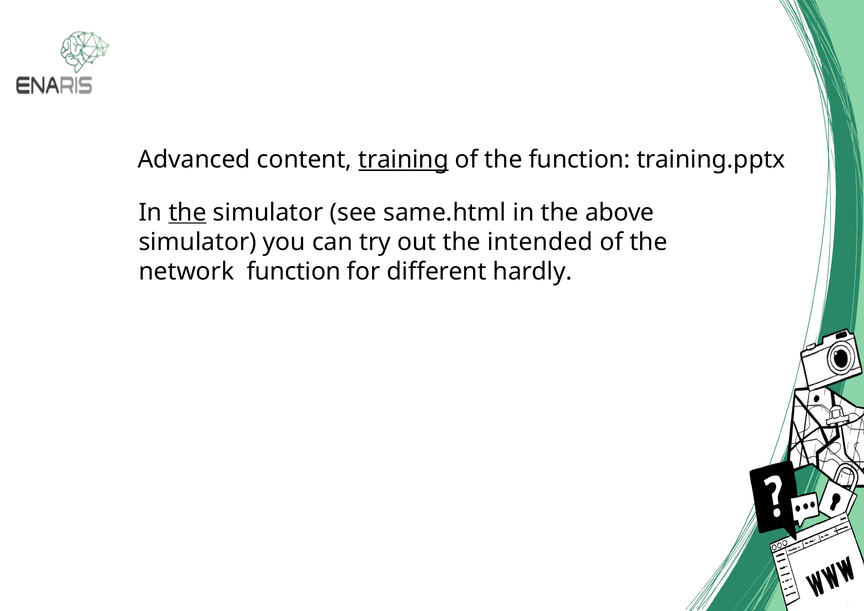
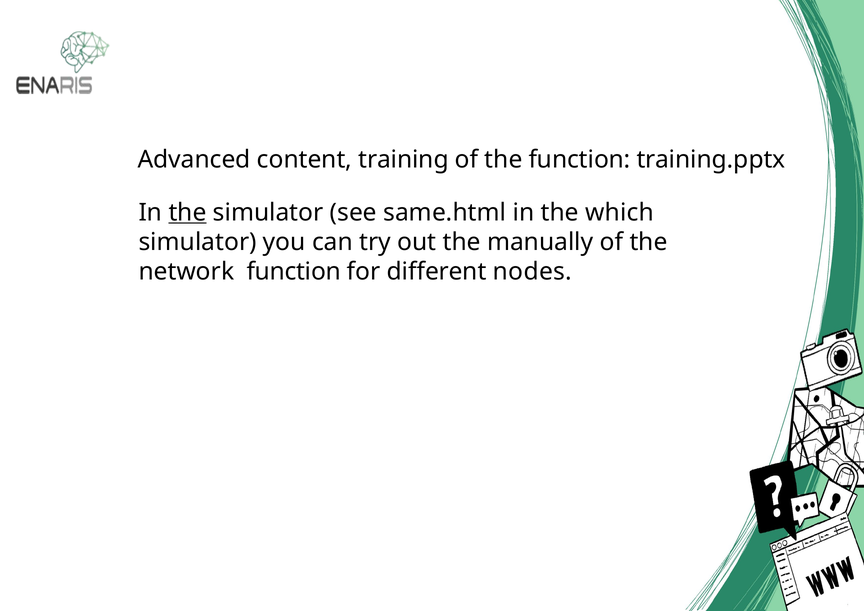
training underline: present -> none (404, 159)
above: above -> which (619, 212)
intended: intended -> manually (540, 242)
hardly: hardly -> nodes (532, 272)
